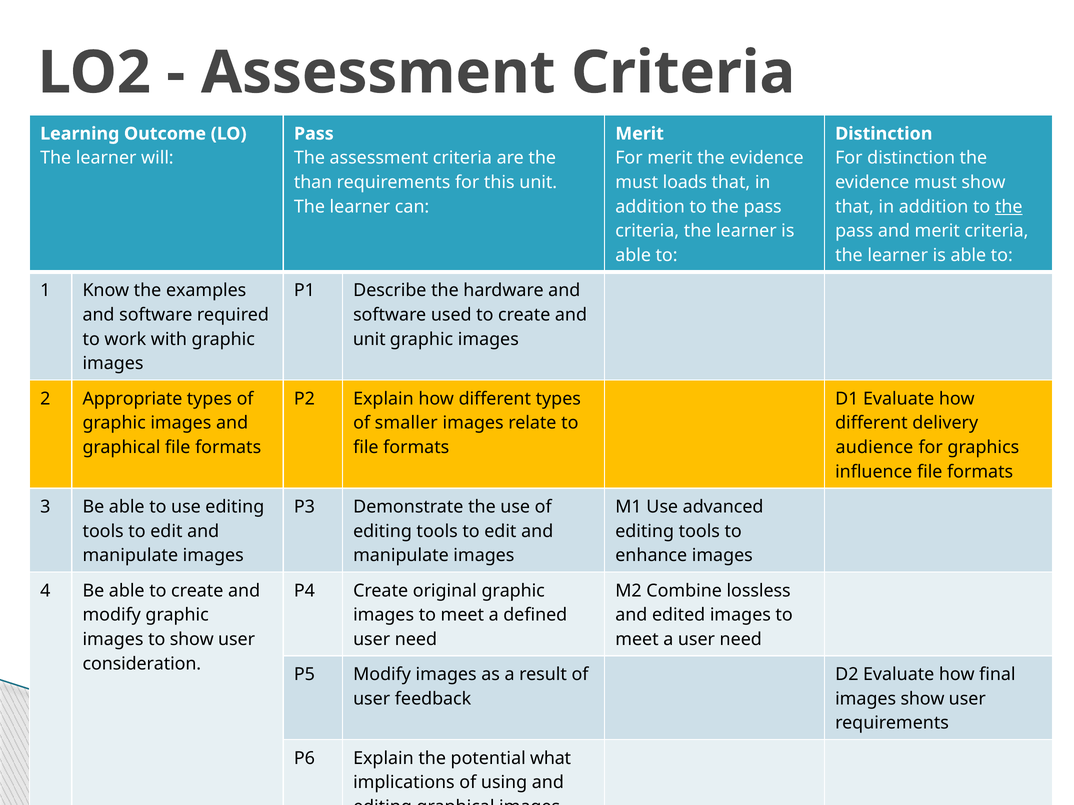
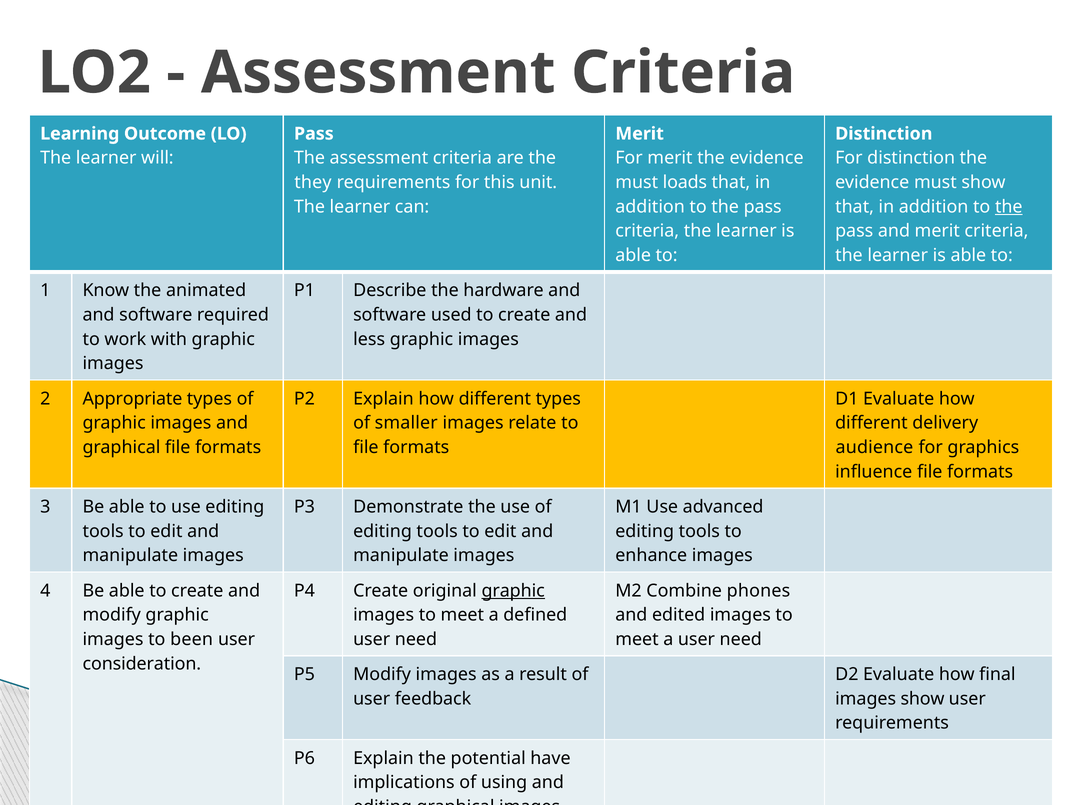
than: than -> they (313, 183)
examples: examples -> animated (206, 291)
unit: unit -> less (369, 339)
graphic underline: none -> present (513, 591)
lossless: lossless -> phones (758, 591)
to show: show -> been (192, 640)
what: what -> have (550, 759)
